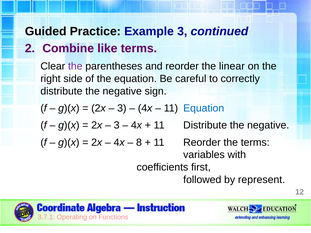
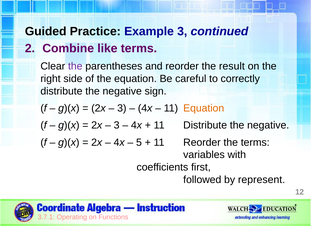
linear: linear -> result (232, 66)
Equation colour: blue -> orange (204, 108)
8: 8 -> 5 (139, 143)
